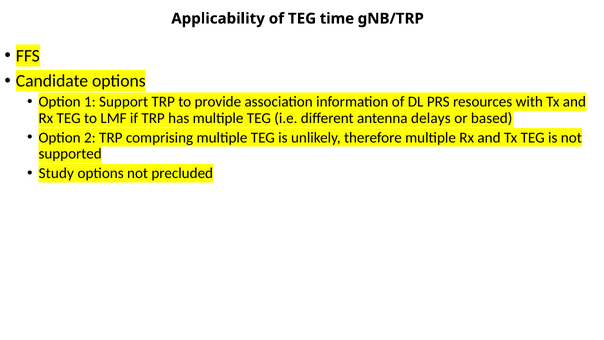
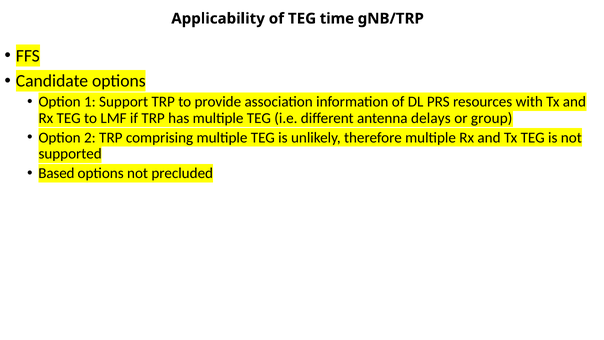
based: based -> group (492, 118)
Study: Study -> Based (56, 173)
